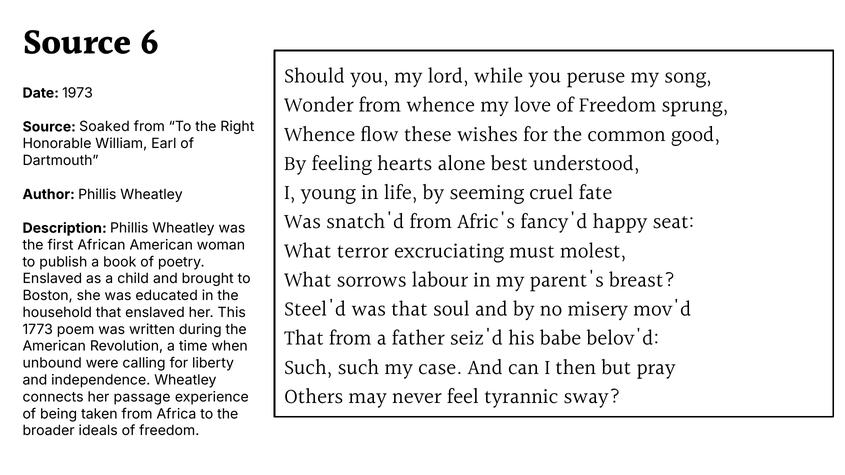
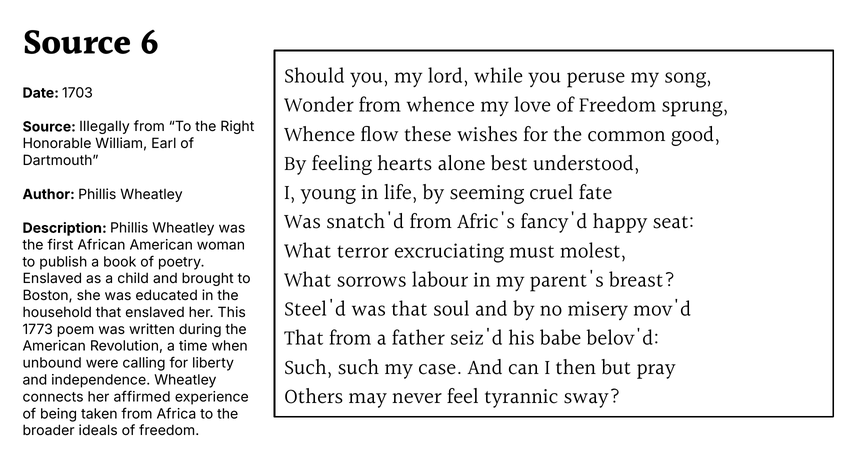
1973: 1973 -> 1703 (77, 93)
Soaked: Soaked -> Illegally (104, 127)
passage: passage -> affirmed (142, 397)
